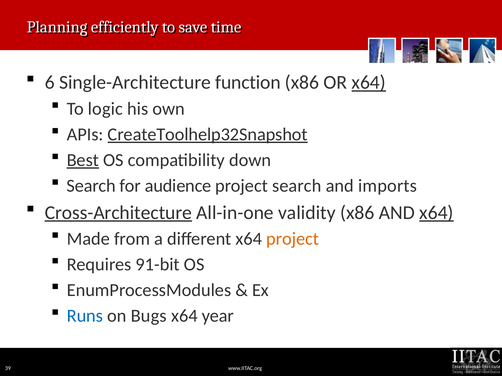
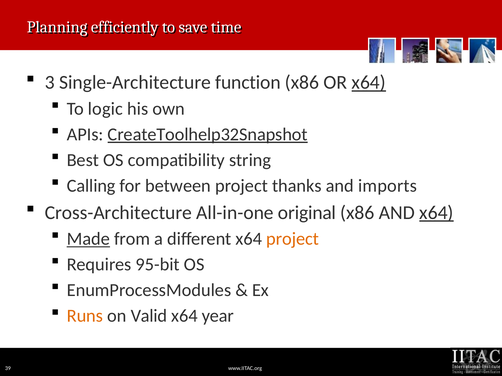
6: 6 -> 3 (50, 83)
Best underline: present -> none (83, 160)
down: down -> string (250, 160)
Search: Search -> Calling (91, 186)
audience: audience -> between (178, 186)
project search: search -> thanks (297, 186)
Cross-Architecture underline: present -> none (118, 213)
validity: validity -> original (307, 213)
Made underline: none -> present (88, 239)
91-bit: 91-bit -> 95-bit (158, 265)
Runs colour: blue -> orange (85, 316)
Bugs: Bugs -> Valid (149, 316)
